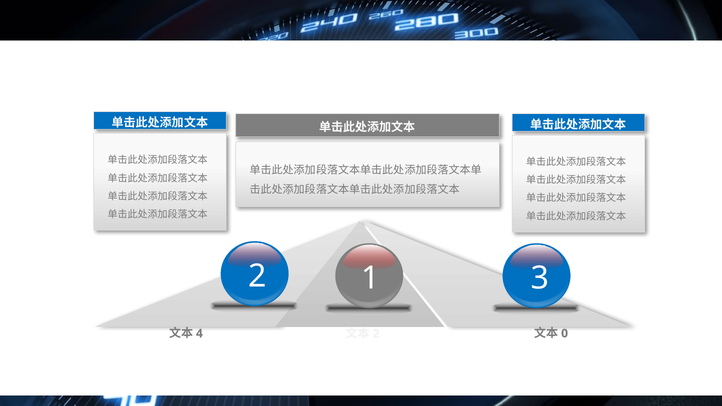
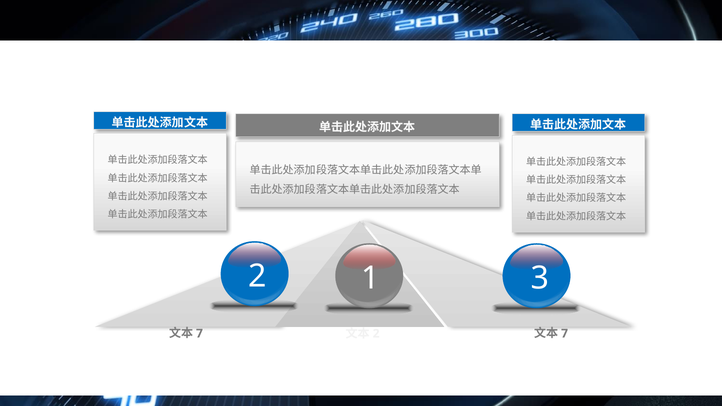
4: 4 -> 7 (199, 334)
0: 0 -> 7 (565, 334)
